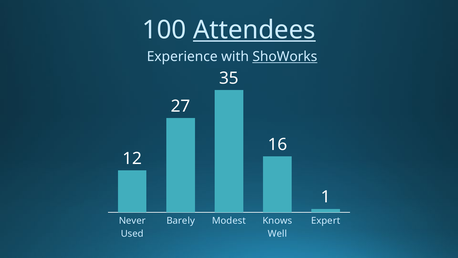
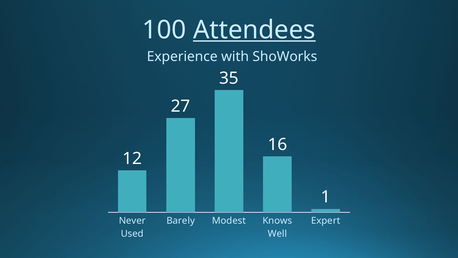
ShoWorks underline: present -> none (285, 57)
